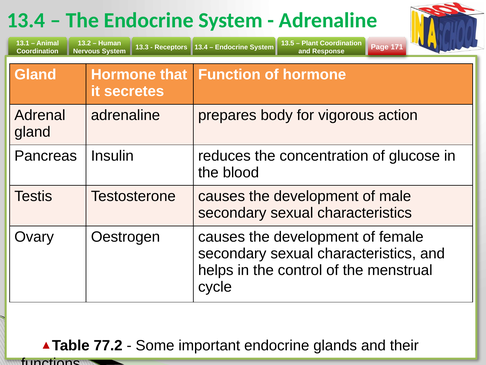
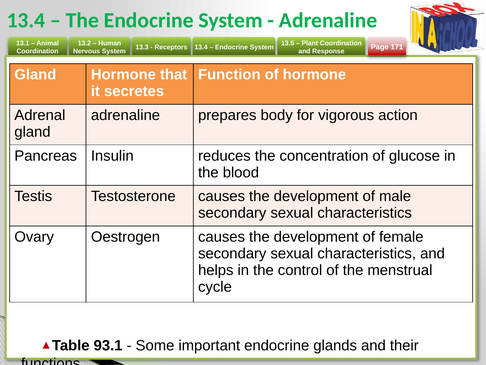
77.2: 77.2 -> 93.1 (108, 345)
